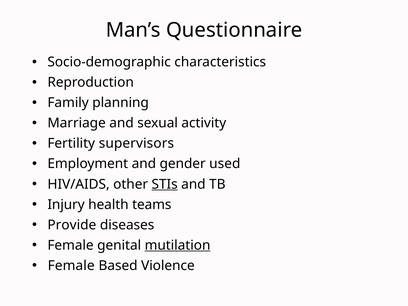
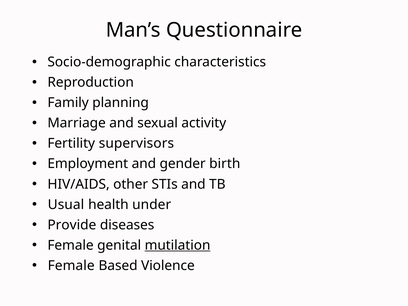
used: used -> birth (225, 164)
STIs underline: present -> none (165, 184)
Injury: Injury -> Usual (66, 205)
teams: teams -> under (152, 205)
